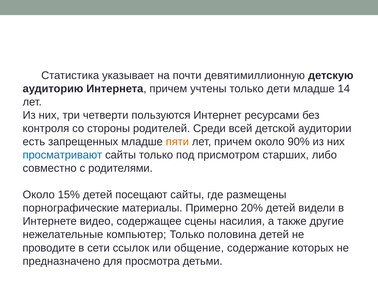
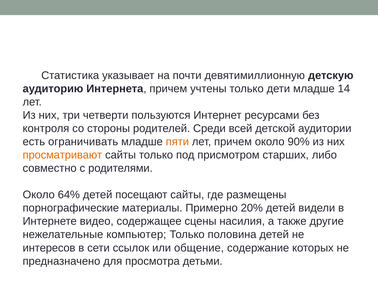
запрещенных: запрещенных -> ограничивать (83, 142)
просматривают colour: blue -> orange (62, 155)
15%: 15% -> 64% (69, 194)
проводите: проводите -> интересов (49, 247)
